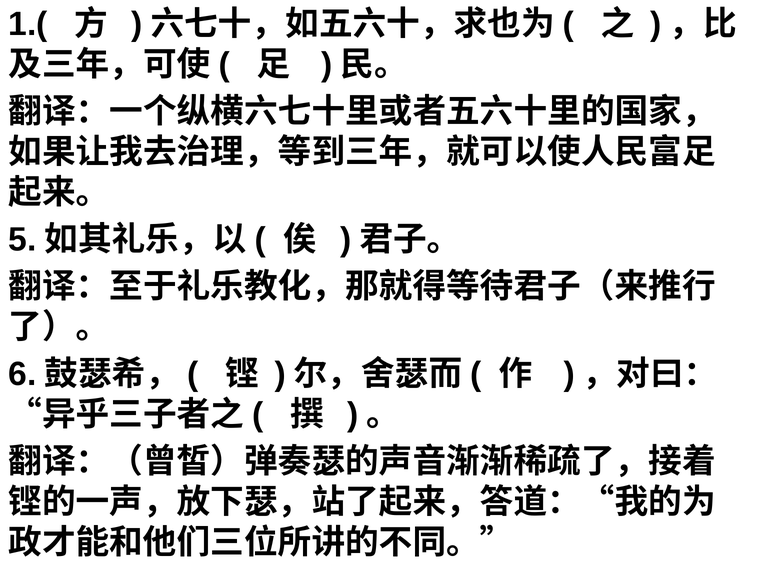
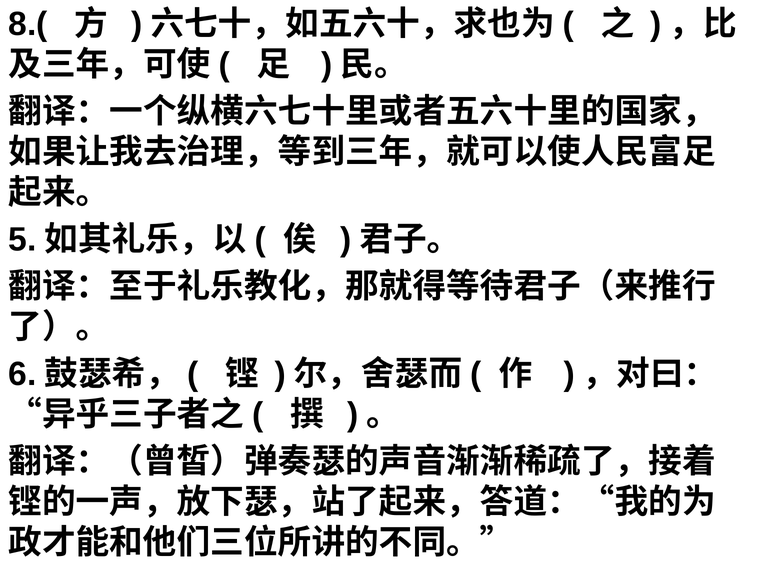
1.(: 1.( -> 8.( (28, 24)
